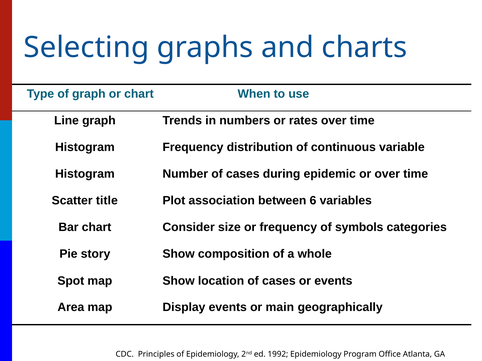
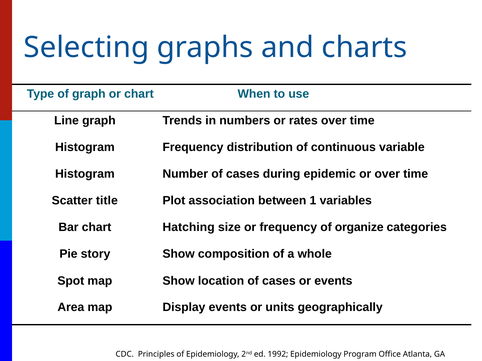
6: 6 -> 1 (313, 201)
Consider: Consider -> Hatching (189, 228)
symbols: symbols -> organize (359, 228)
main: main -> units (280, 308)
